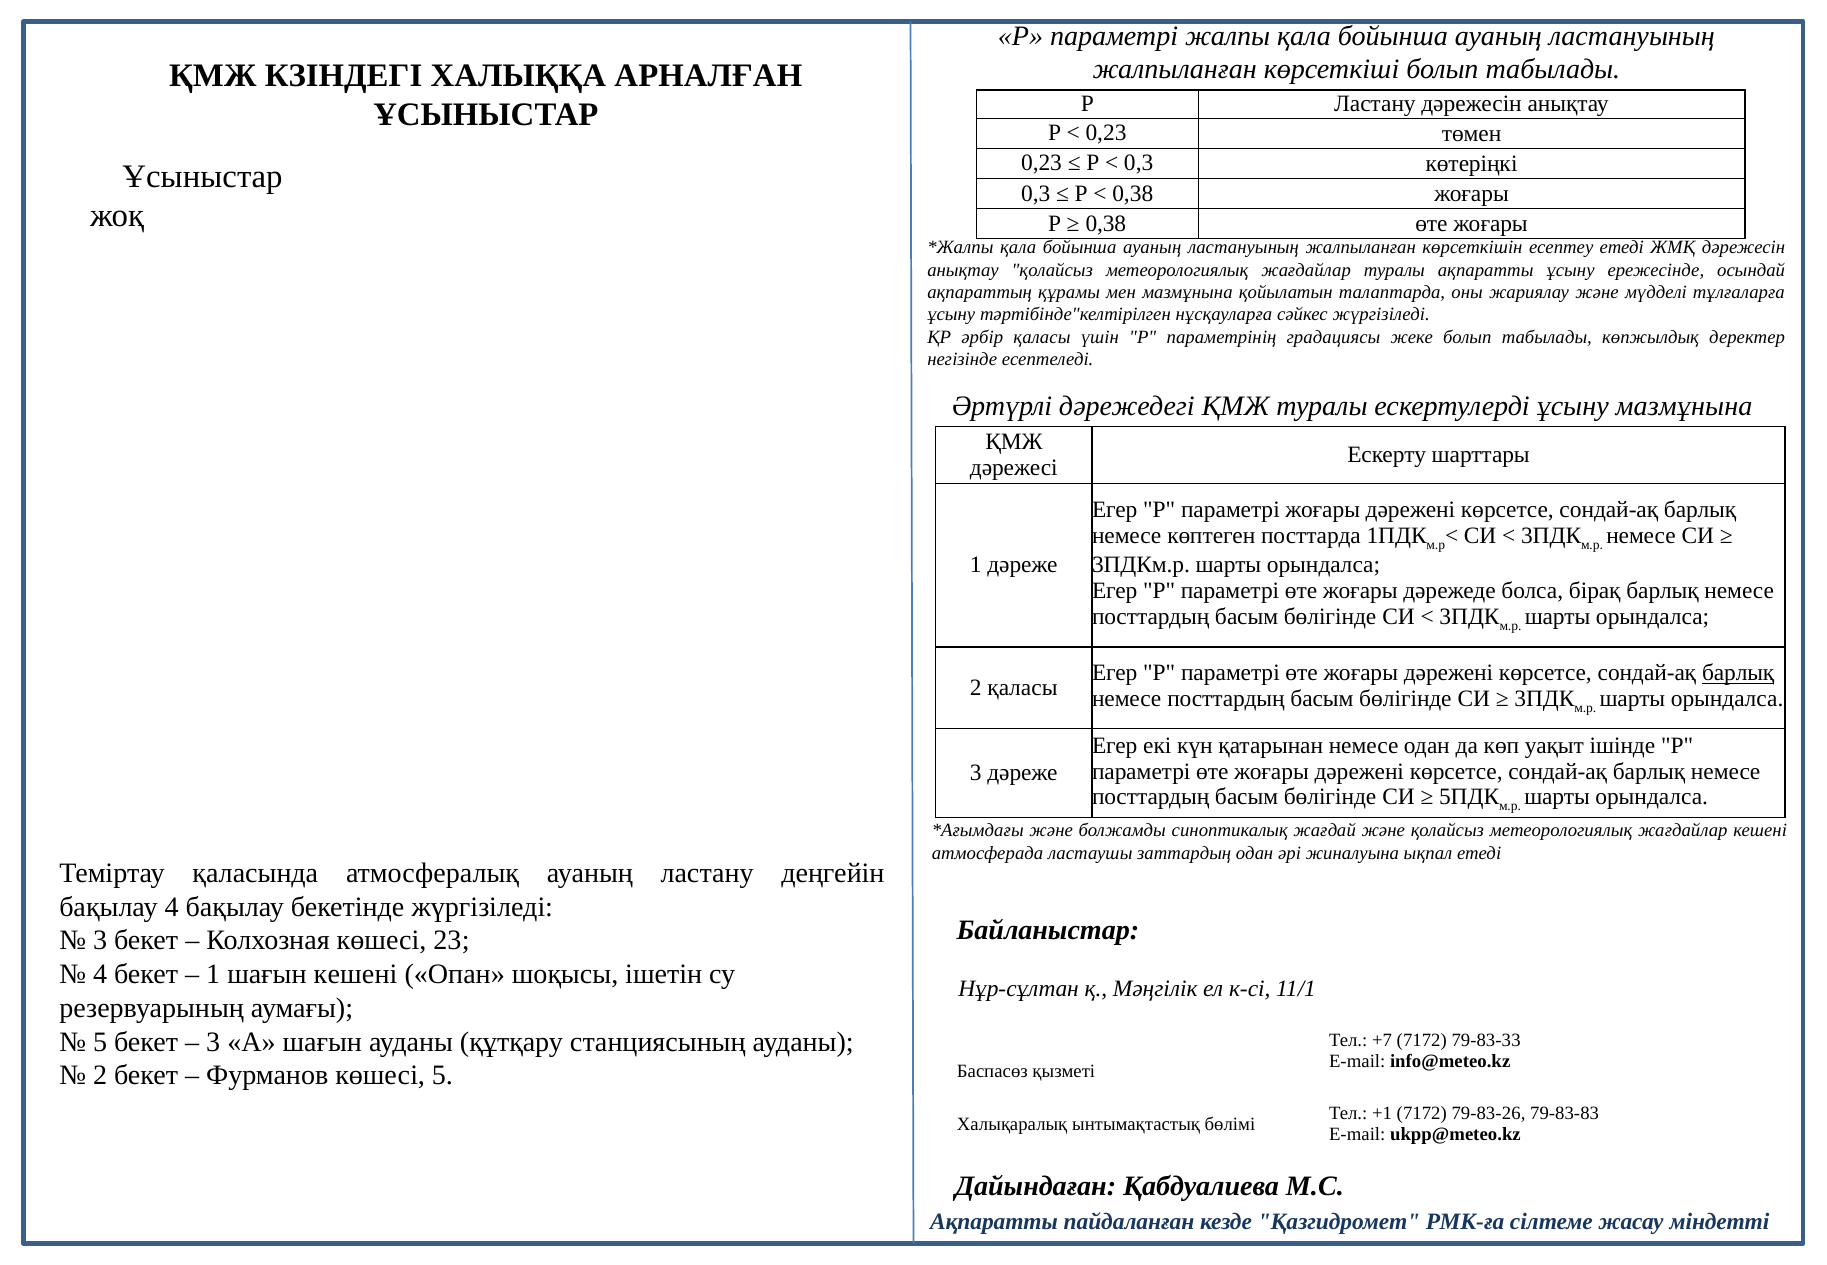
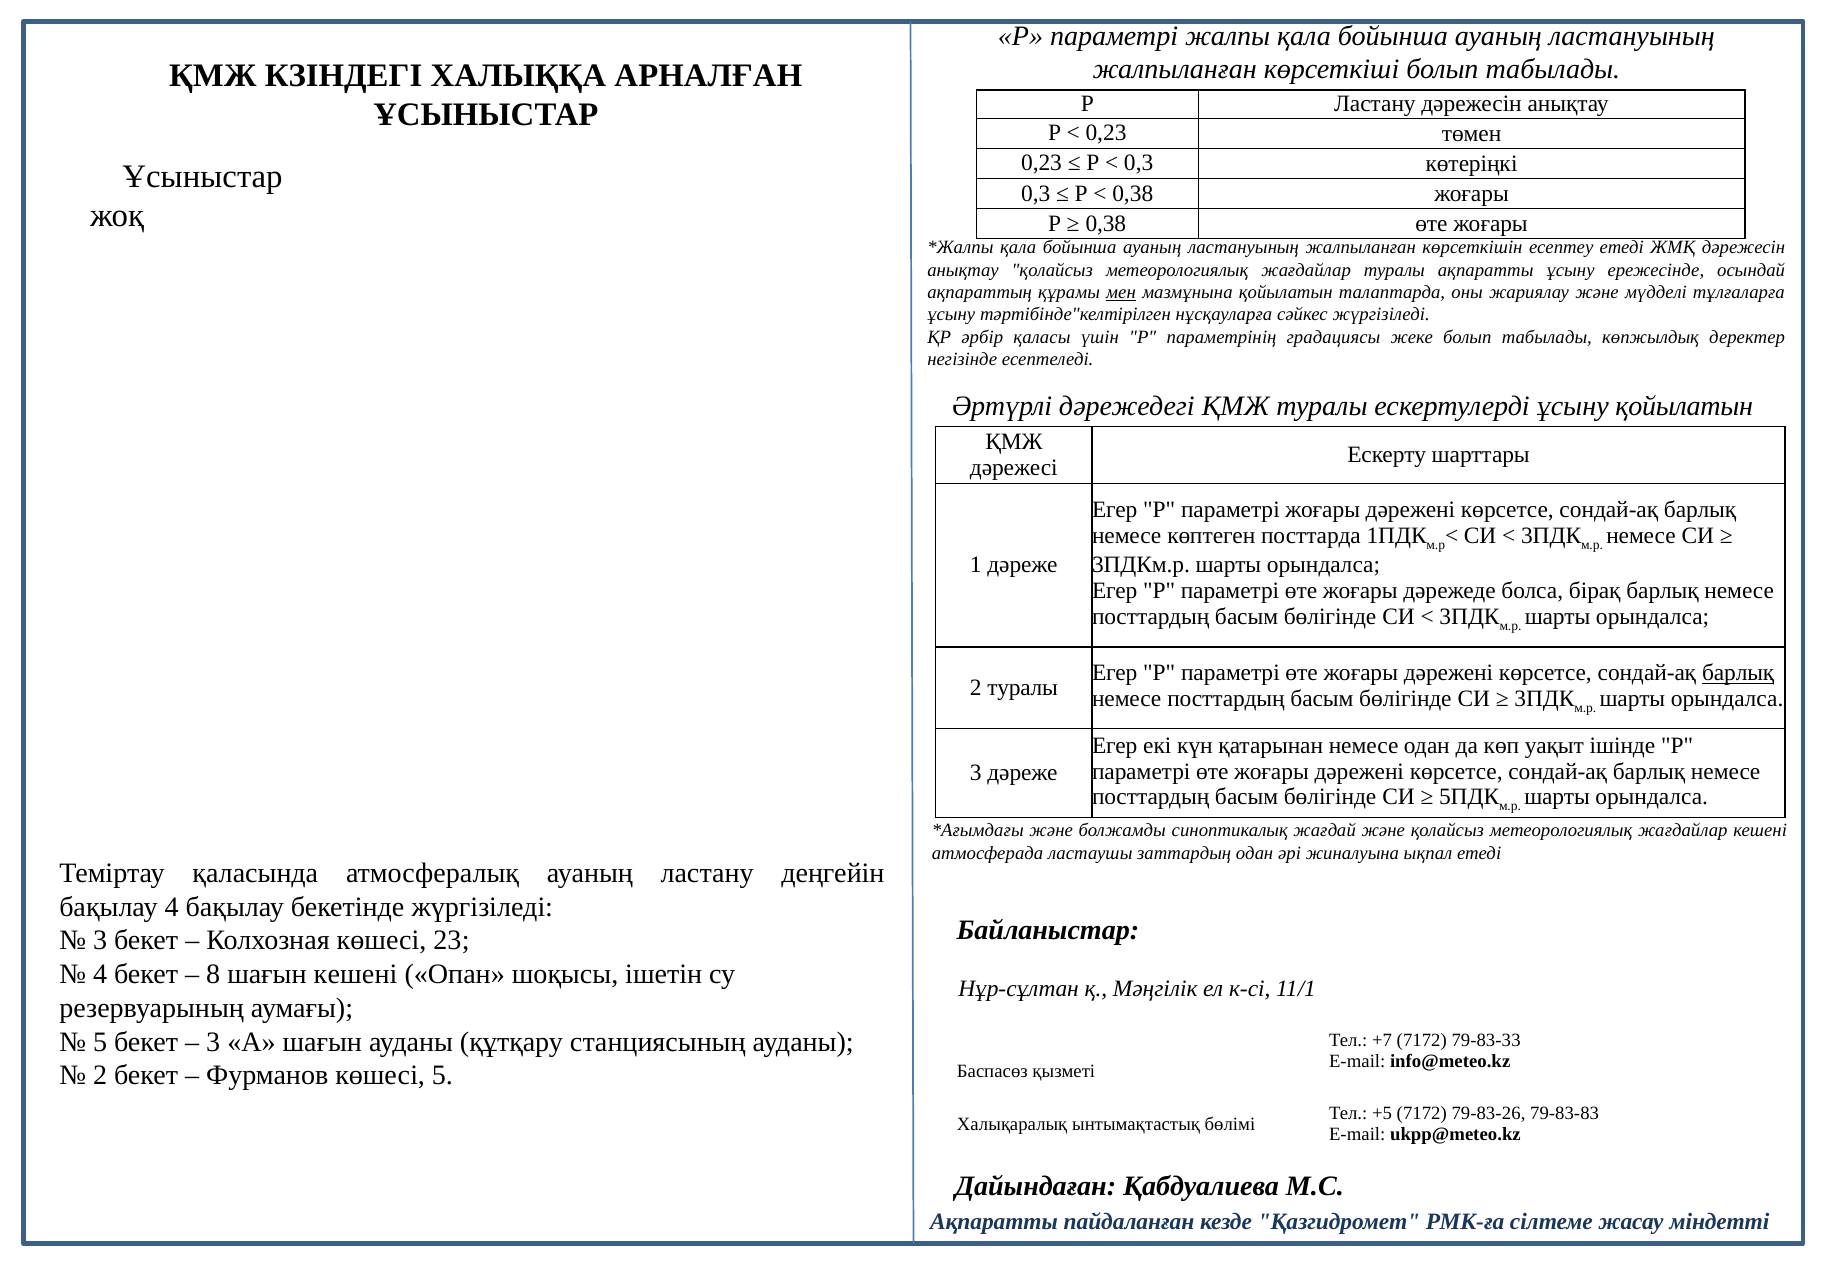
мен underline: none -> present (1121, 292)
ұсыну мазмұнына: мазмұнына -> қойылатын (1684, 406)
2 қаласы: қаласы -> туралы (1023, 688)
1: 1 -> 8 (213, 974)
+1: +1 -> +5 (1382, 1113)
